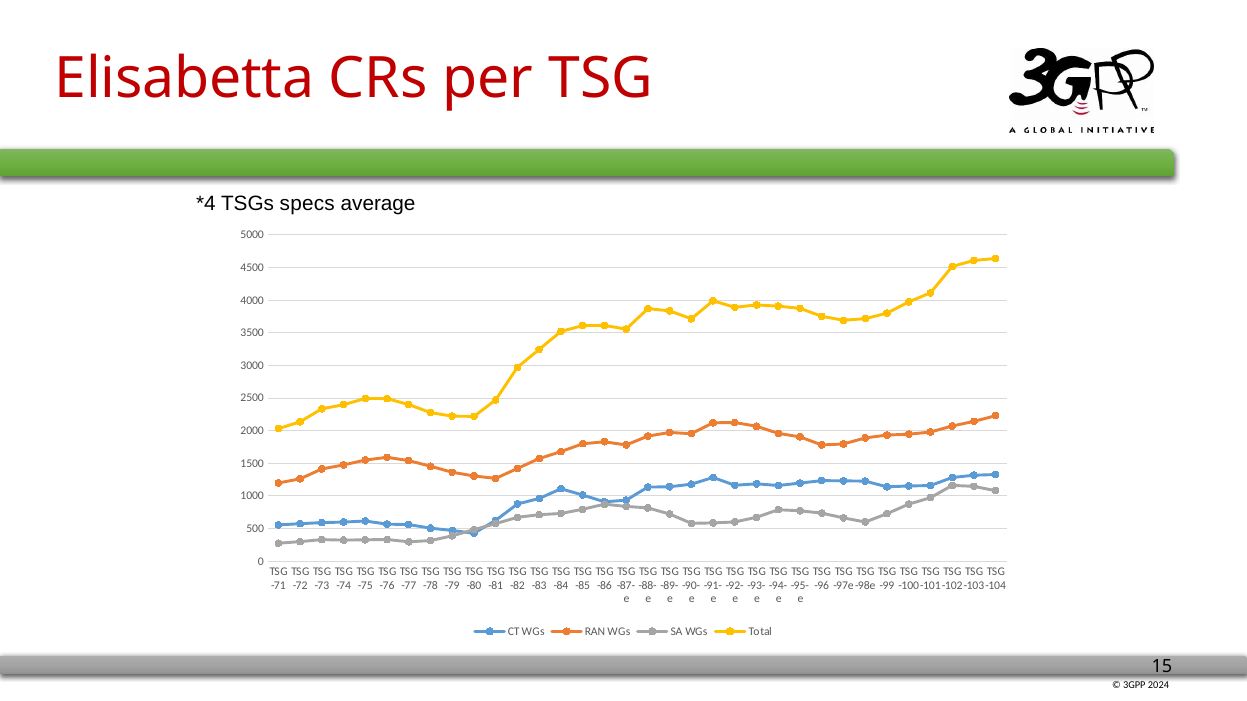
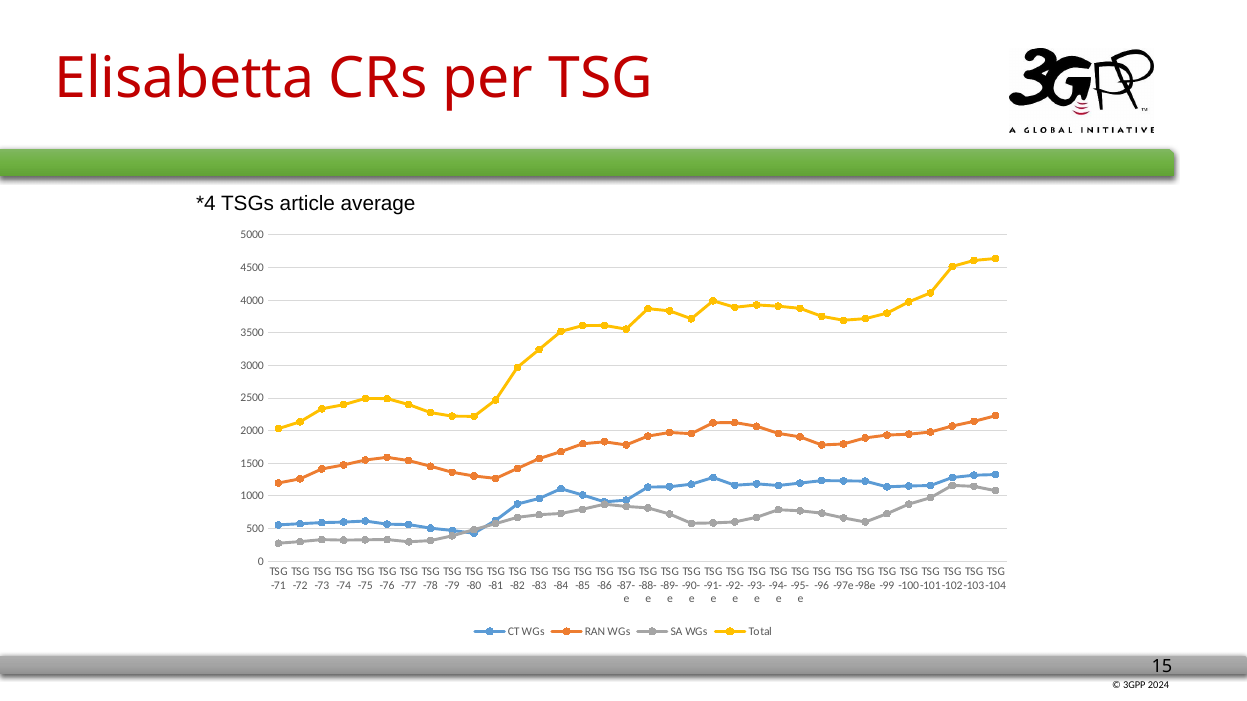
specs: specs -> article (307, 204)
